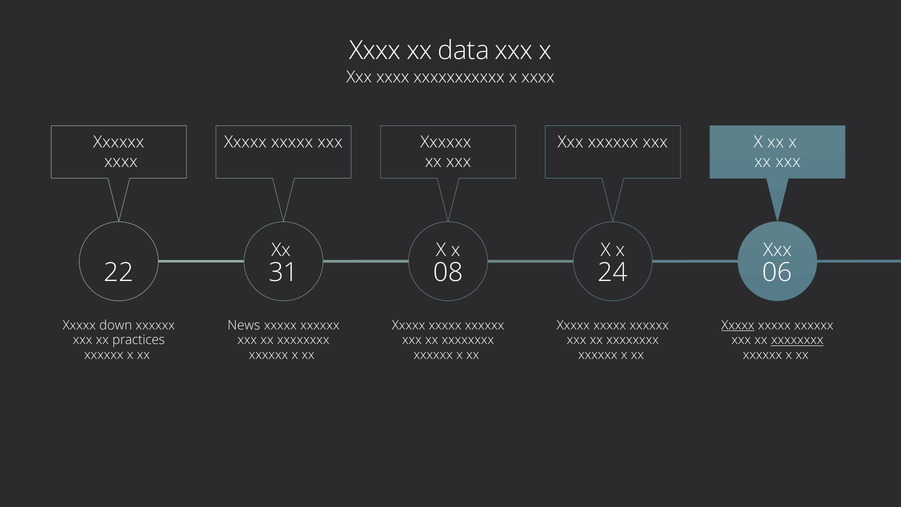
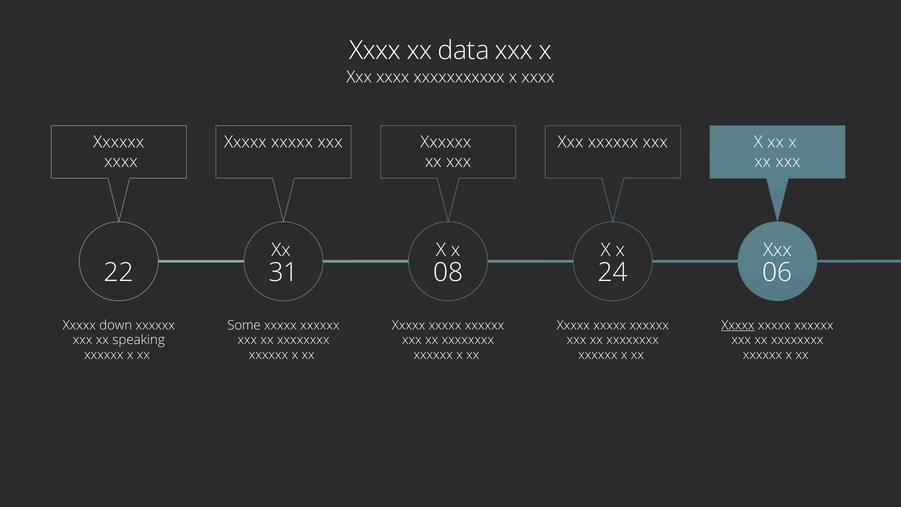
News: News -> Some (244, 325)
practices: practices -> speaking (139, 340)
xxxxxxxx underline: present -> none (797, 340)
